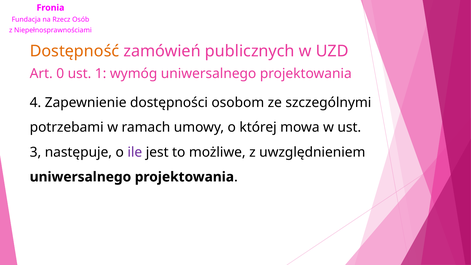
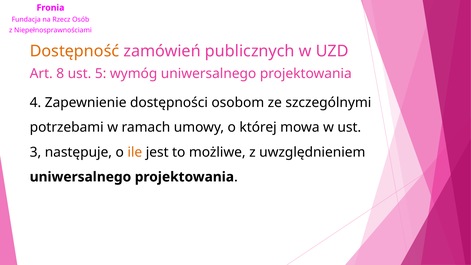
0: 0 -> 8 (60, 74)
1: 1 -> 5 (101, 74)
ile colour: purple -> orange (135, 152)
